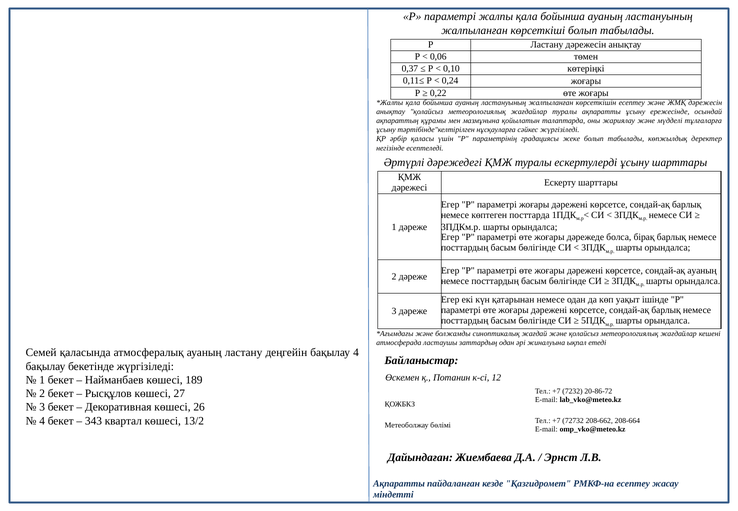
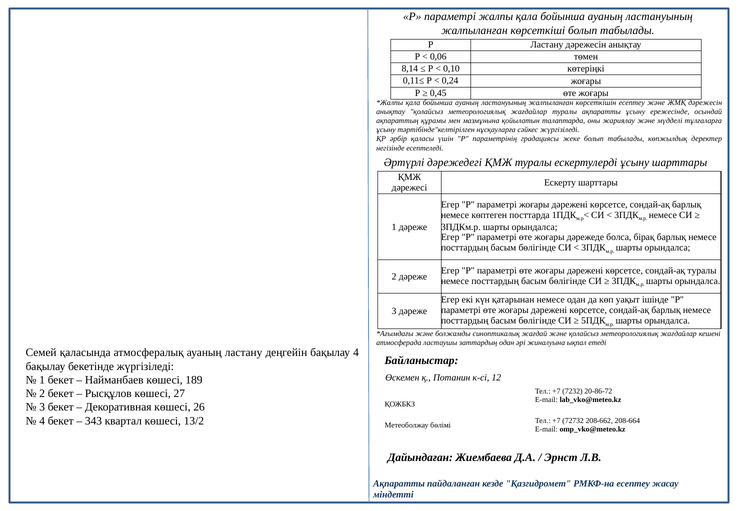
0,37: 0,37 -> 8,14 (410, 69)
0,22: 0,22 -> 0,45 (438, 93)
сондай-ақ ауаның: ауаның -> туралы (702, 271)
